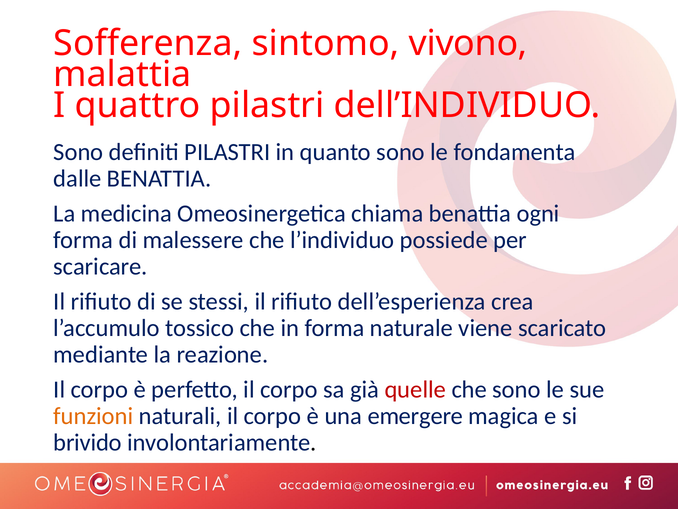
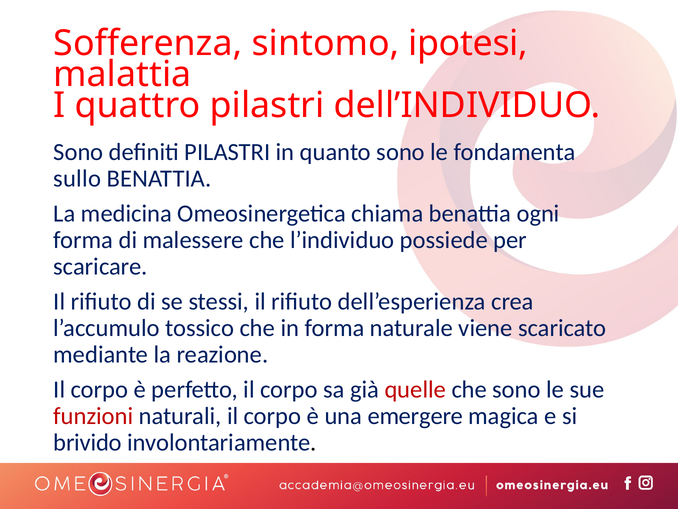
vivono: vivono -> ipotesi (468, 43)
dalle: dalle -> sullo (77, 178)
funzioni colour: orange -> red (93, 416)
